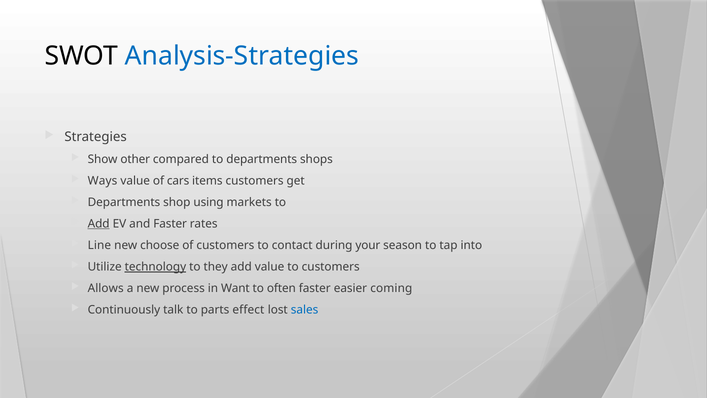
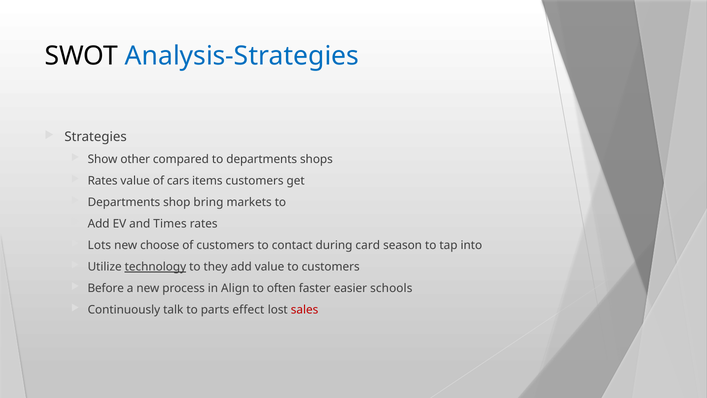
Ways: Ways -> Rates (103, 181)
using: using -> bring (208, 202)
Add underline: present -> none (99, 224)
and Faster: Faster -> Times (170, 224)
Line: Line -> Lots (99, 245)
your: your -> card (368, 245)
Allows: Allows -> Before (106, 288)
Want: Want -> Align (235, 288)
coming: coming -> schools (391, 288)
sales colour: blue -> red (305, 310)
